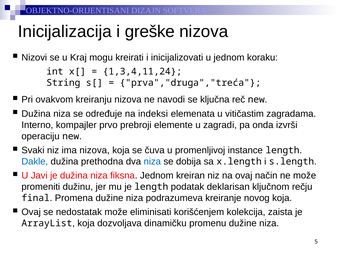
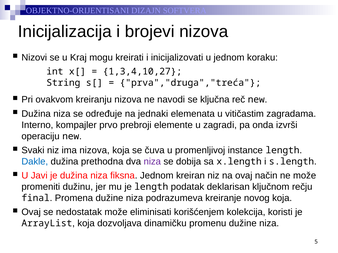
greške: greške -> brojevi (150, 32)
1,3,4,11,24: 1,3,4,11,24 -> 1,3,4,10,27 (142, 72)
indeksi: indeksi -> jednaki (153, 114)
niza colour: blue -> purple (152, 162)
zaista: zaista -> koristi (280, 213)
